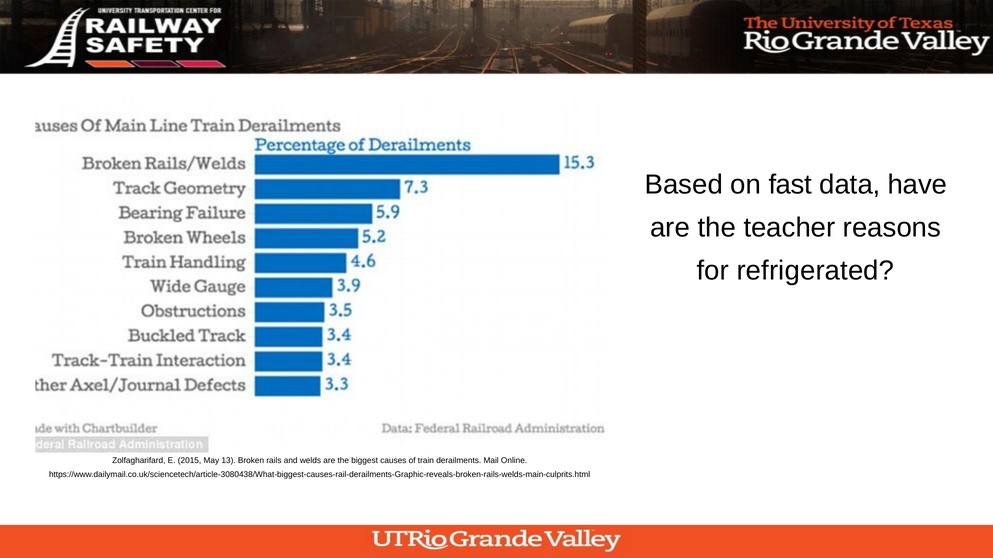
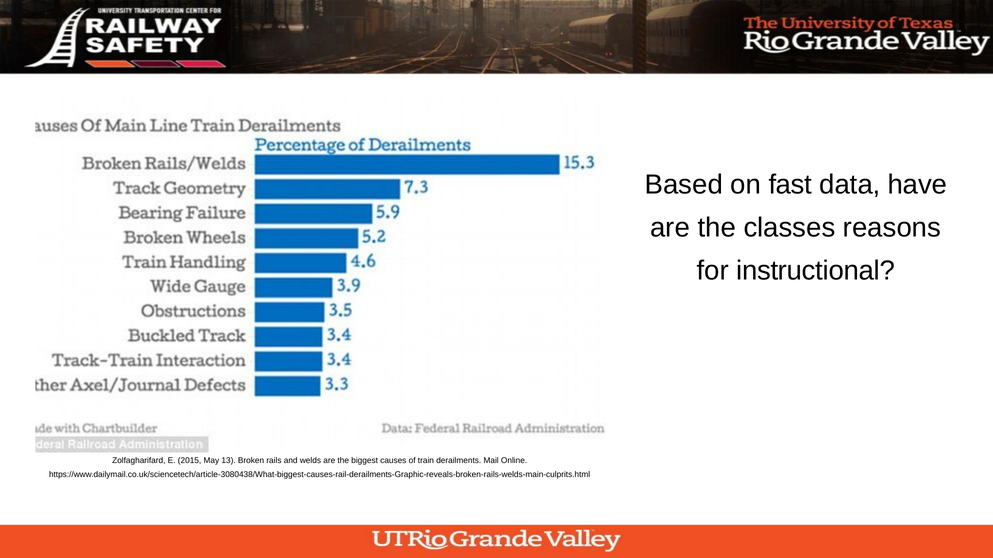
teacher: teacher -> classes (789, 228)
refrigerated: refrigerated -> instructional (816, 271)
